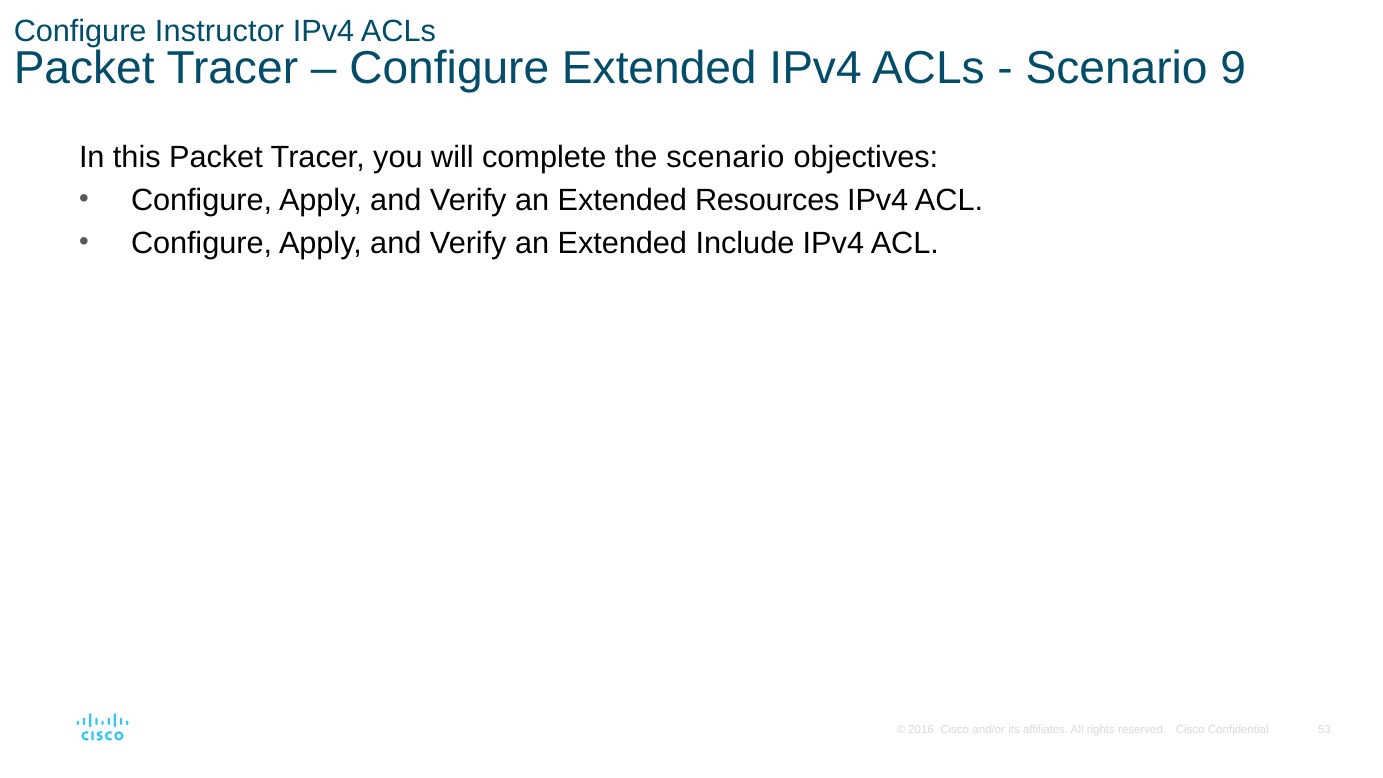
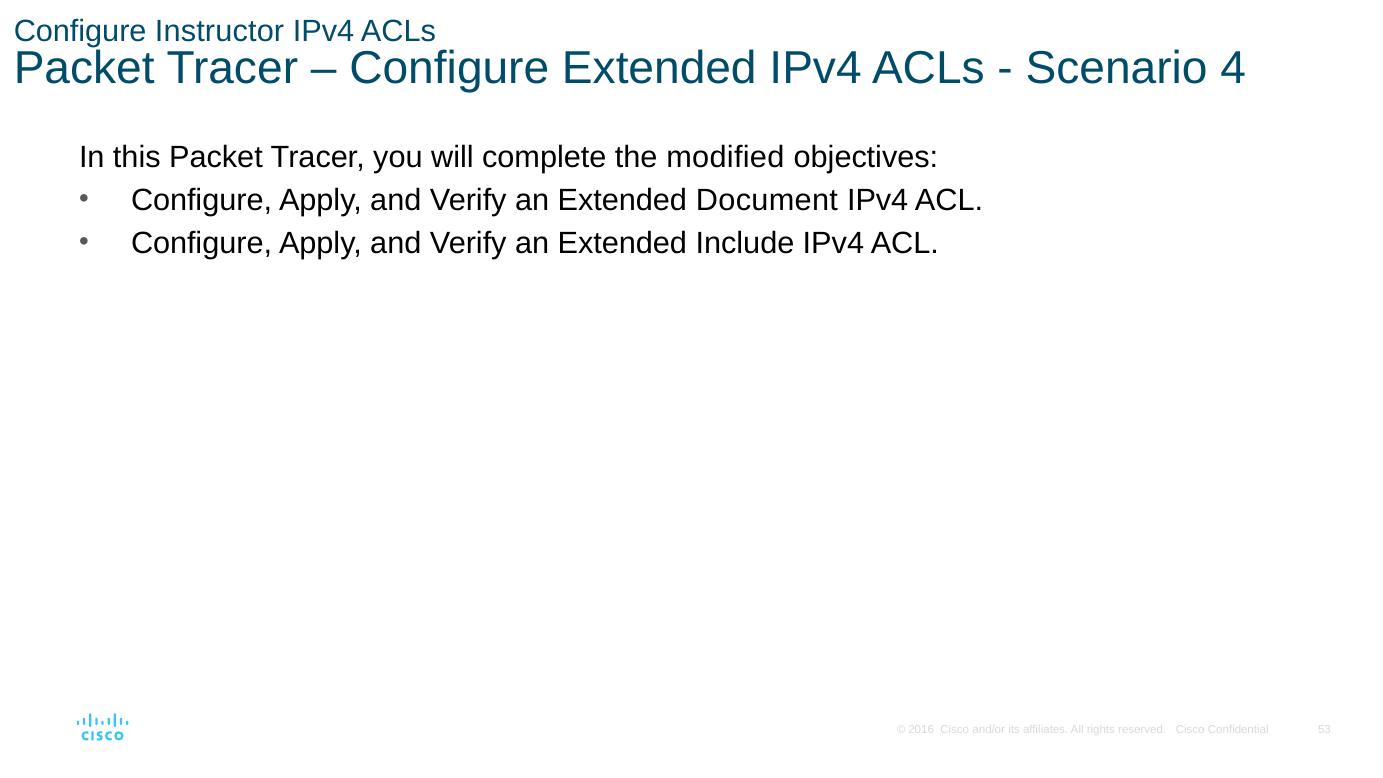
9: 9 -> 4 (1233, 68)
the scenario: scenario -> modified (725, 157)
Resources: Resources -> Document (767, 200)
